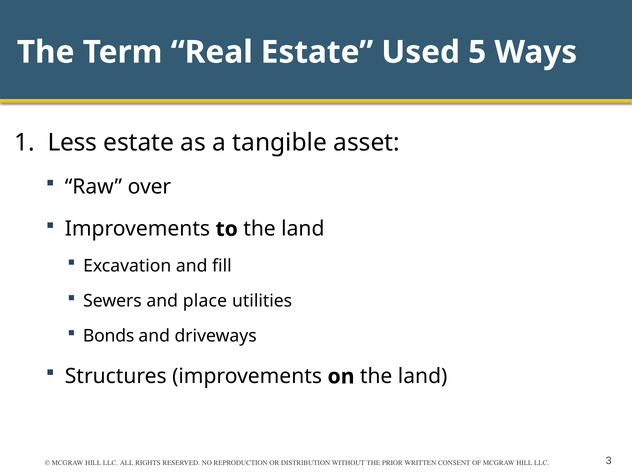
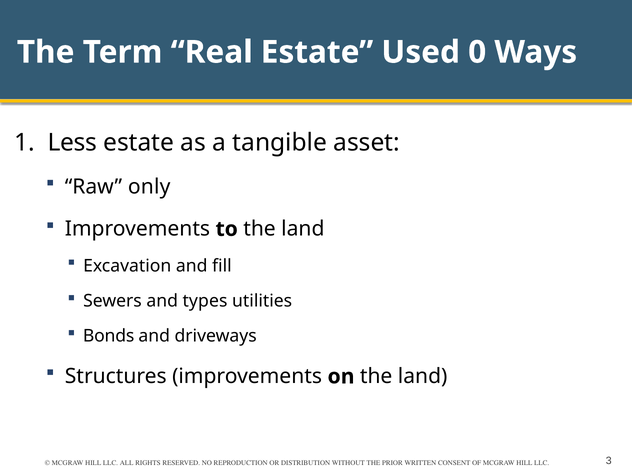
5: 5 -> 0 (477, 52)
over: over -> only (149, 187)
place: place -> types (205, 301)
